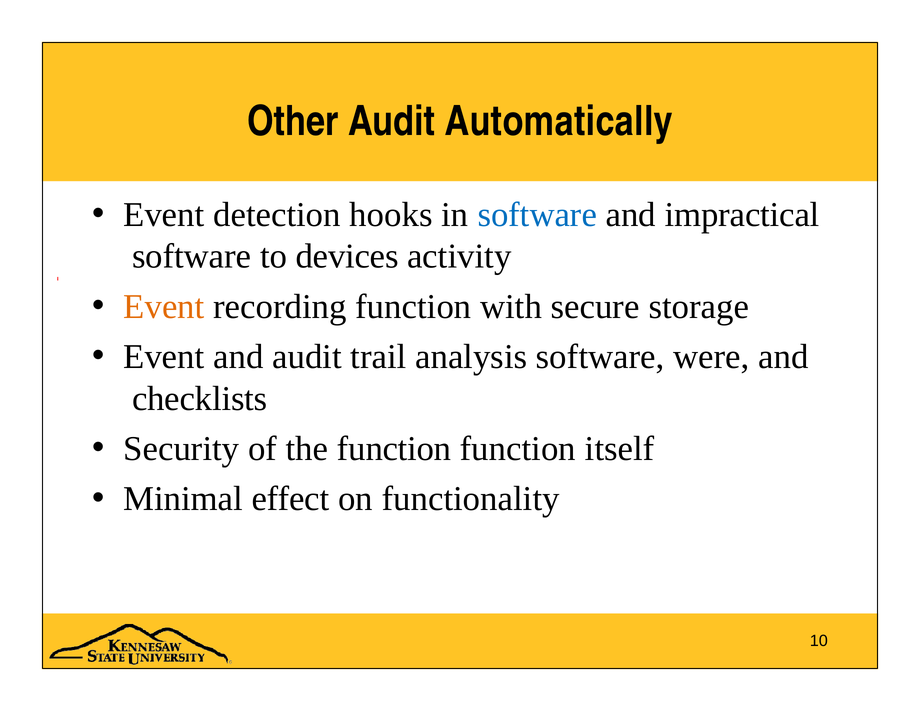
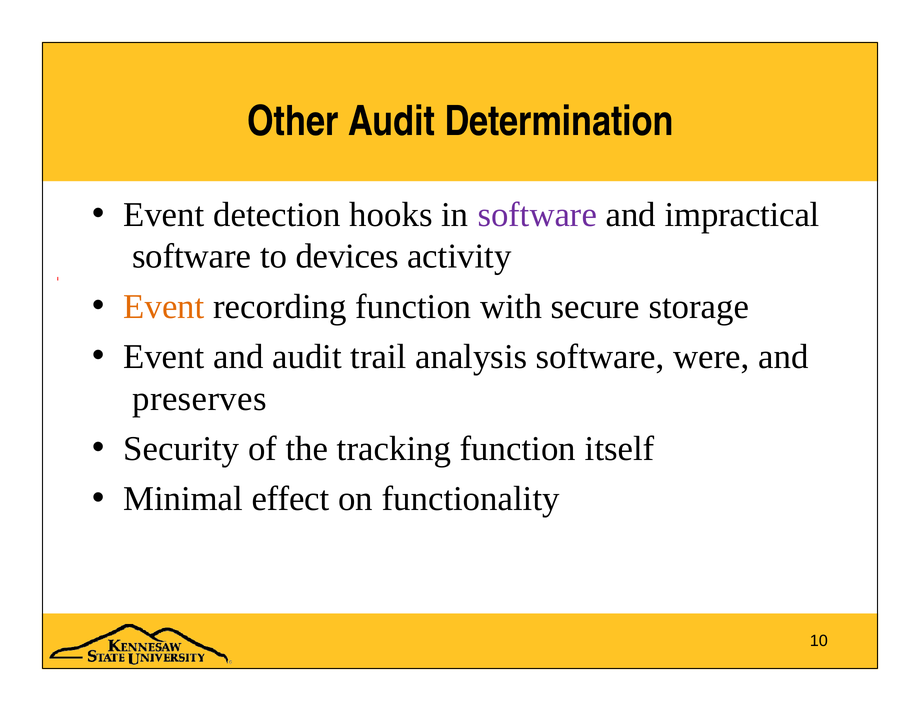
Automatically: Automatically -> Determination (559, 121)
software colour: blue -> purple (537, 215)
checklists: checklists -> preserves (199, 399)
the function: function -> tracking (394, 449)
